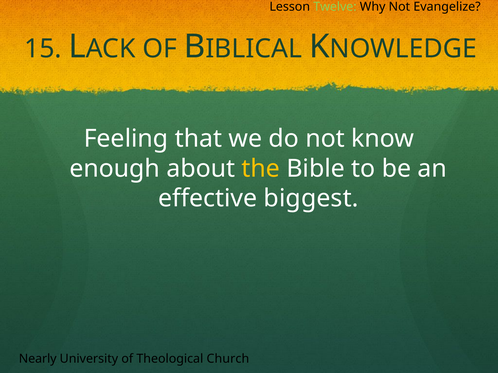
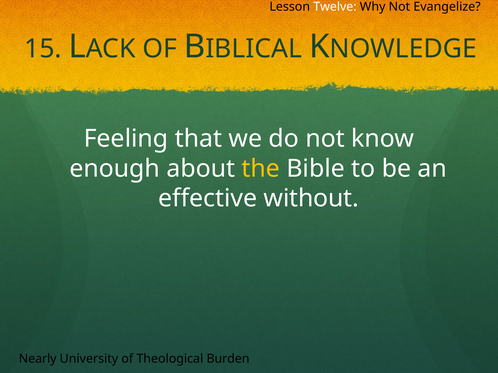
Twelve colour: light green -> white (335, 7)
biggest: biggest -> without (311, 199)
Church: Church -> Burden (228, 359)
